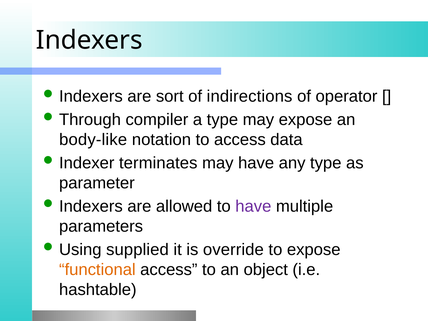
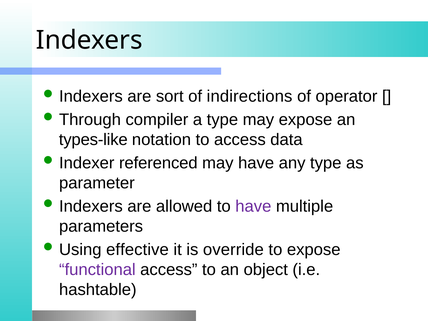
body-like: body-like -> types-like (93, 140)
terminates: terminates -> referenced (158, 163)
supplied: supplied -> effective (137, 250)
functional colour: orange -> purple (97, 270)
